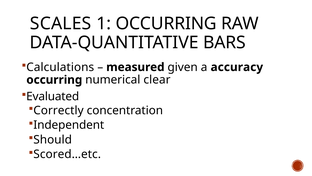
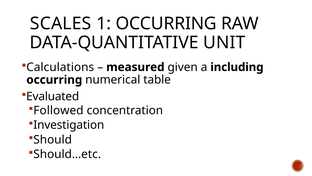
BARS: BARS -> UNIT (224, 42)
accuracy: accuracy -> including (237, 67)
clear: clear -> table (157, 80)
Correctly: Correctly -> Followed (58, 110)
Independent: Independent -> Investigation (69, 125)
Scored…etc: Scored…etc -> Should…etc (67, 154)
